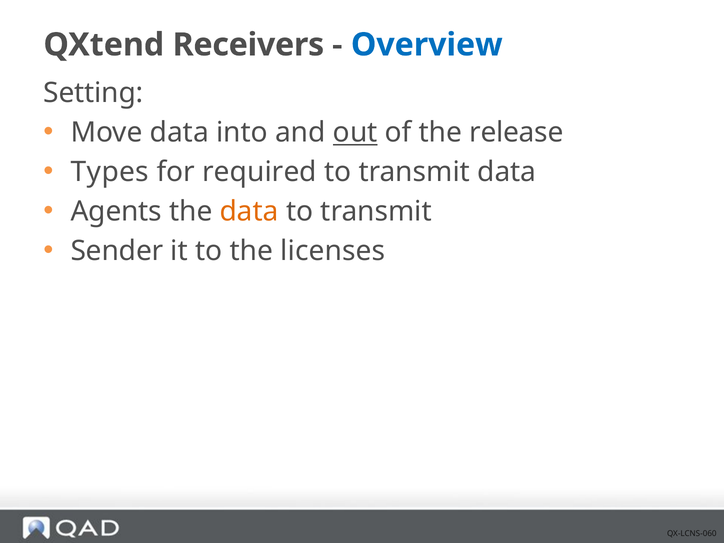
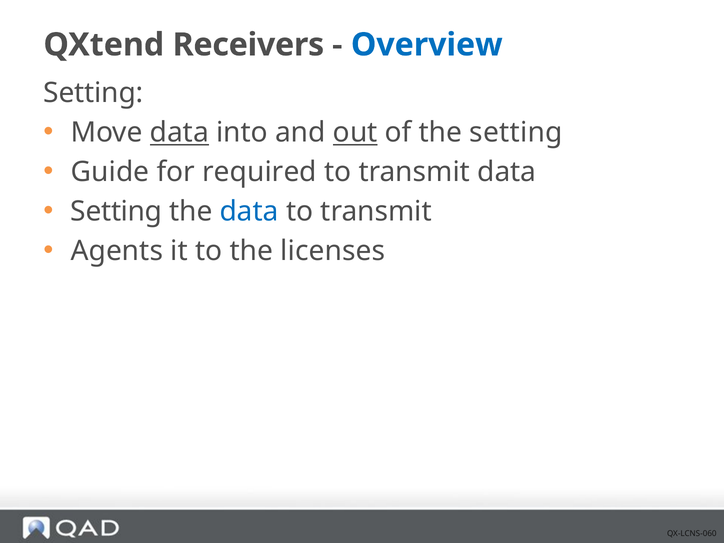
data underline: none -> present (179, 133)
the release: release -> setting (516, 133)
Types: Types -> Guide (110, 172)
Agents: Agents -> Setting (116, 211)
data colour: orange -> blue (249, 211)
Sender: Sender -> Agents (117, 251)
